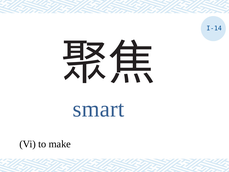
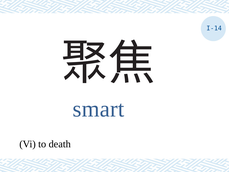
make: make -> death (60, 144)
